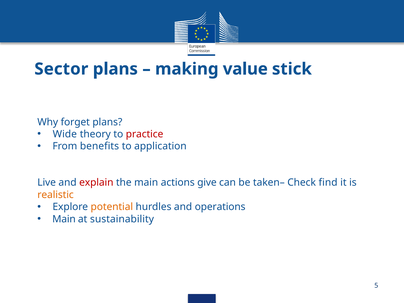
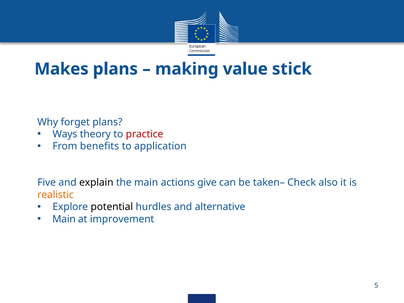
Sector: Sector -> Makes (61, 69)
Wide: Wide -> Ways (65, 134)
Live: Live -> Five (47, 183)
explain colour: red -> black (96, 183)
find: find -> also (328, 183)
potential colour: orange -> black (112, 207)
operations: operations -> alternative (220, 207)
sustainability: sustainability -> improvement (122, 219)
